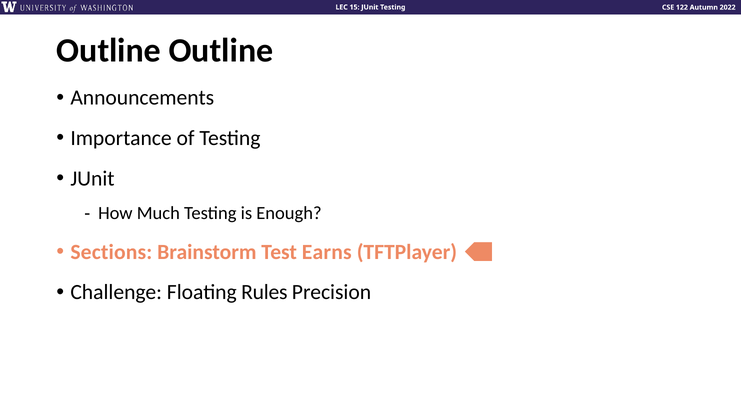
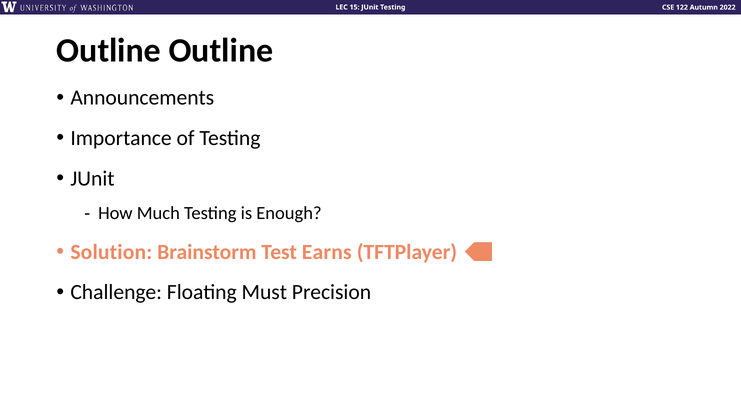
Sections: Sections -> Solution (111, 252)
Rules: Rules -> Must (264, 292)
